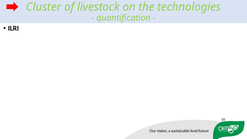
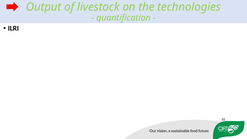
Cluster: Cluster -> Output (44, 7)
